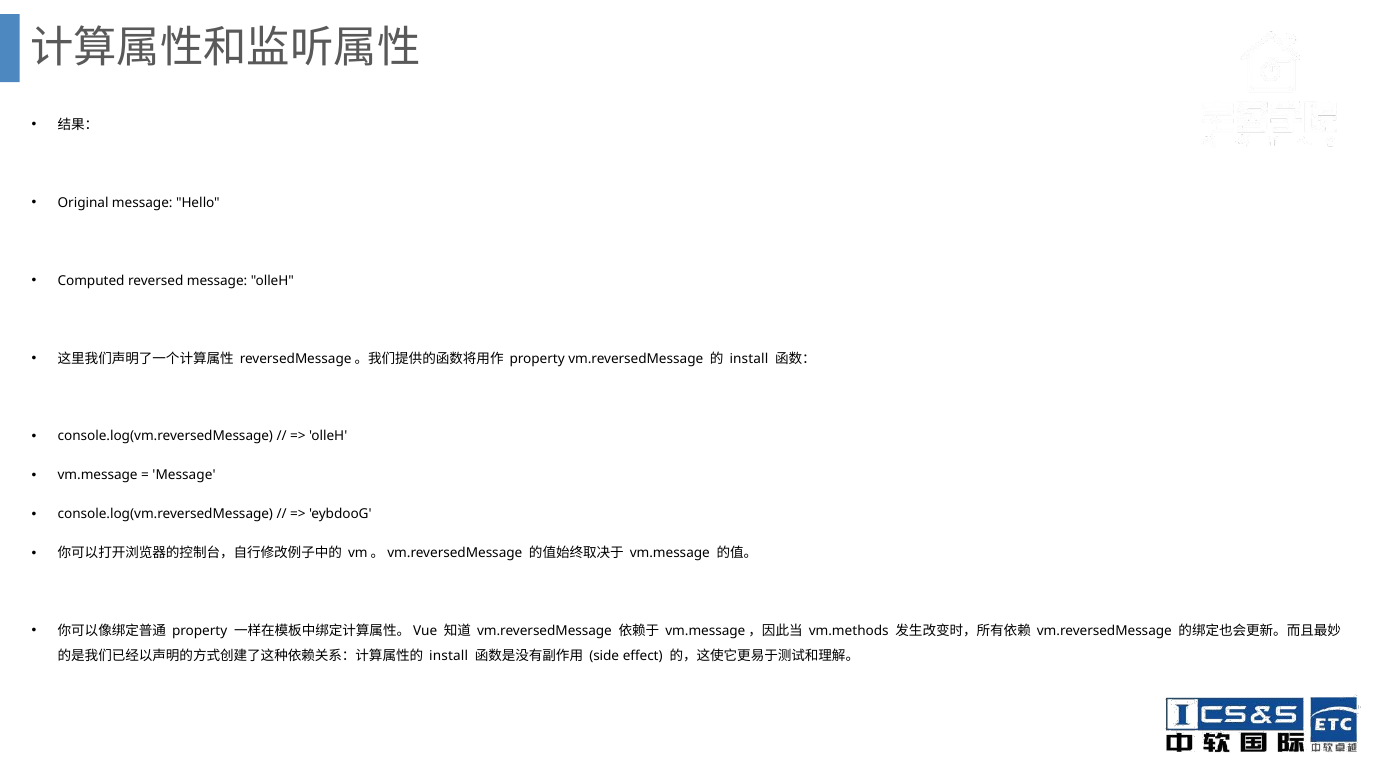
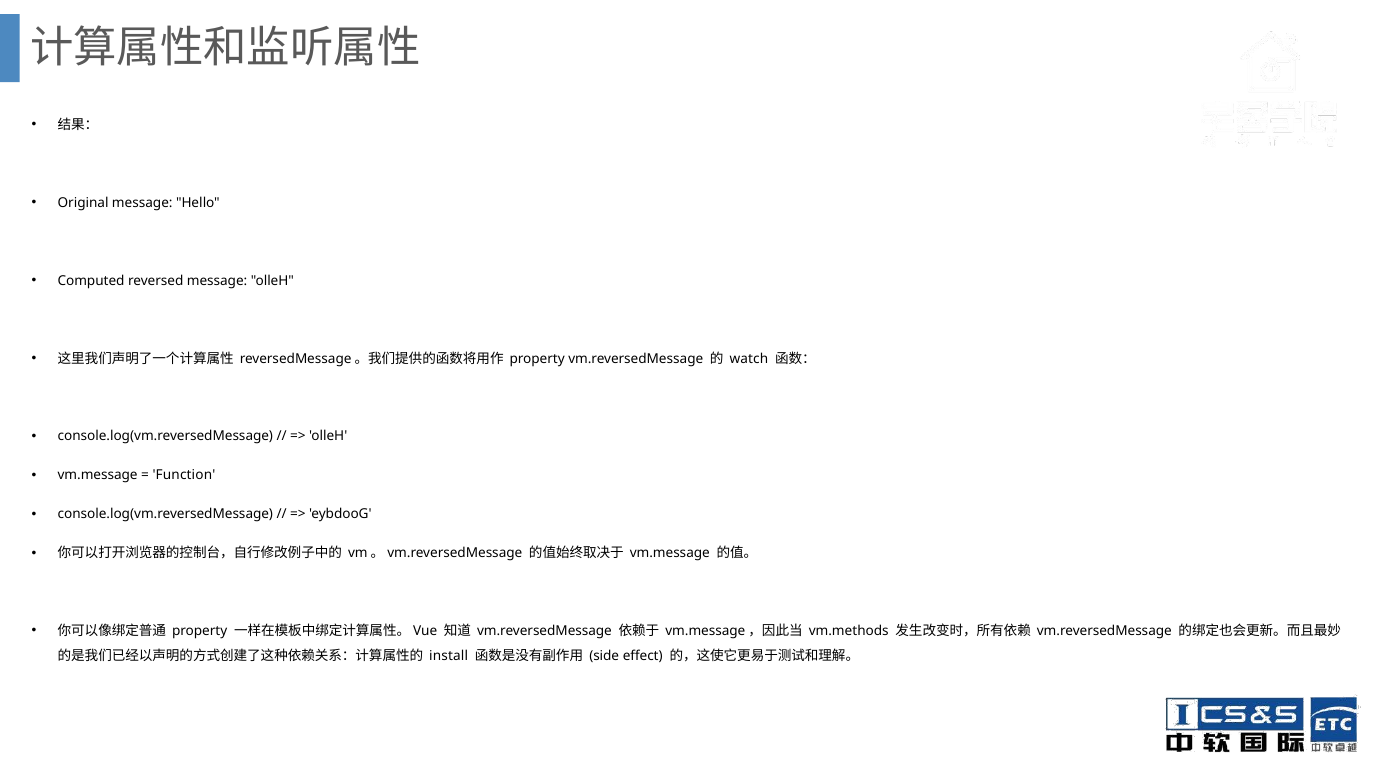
install: install -> watch (749, 358)
Message: Message -> Function (184, 475)
